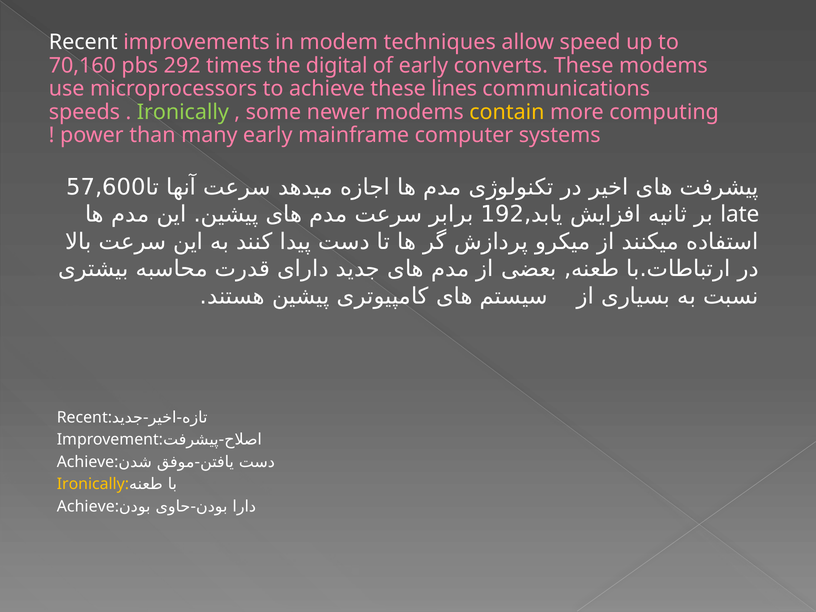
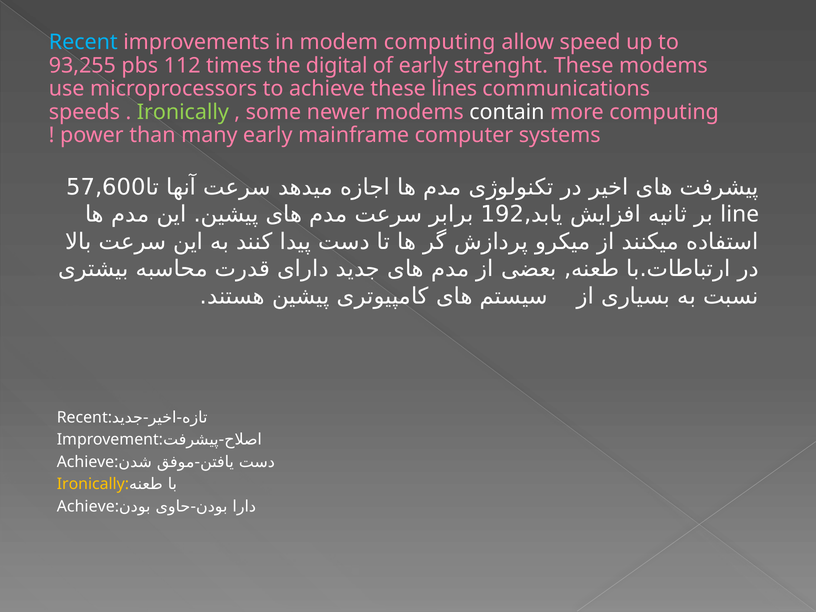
Recent colour: white -> light blue (83, 42)
modem techniques: techniques -> computing (440, 42)
70,160: 70,160 -> 93,255 (82, 66)
292: 292 -> 112 (182, 66)
converts: converts -> strenght (501, 66)
contain colour: yellow -> white (507, 112)
late: late -> line (740, 215)
